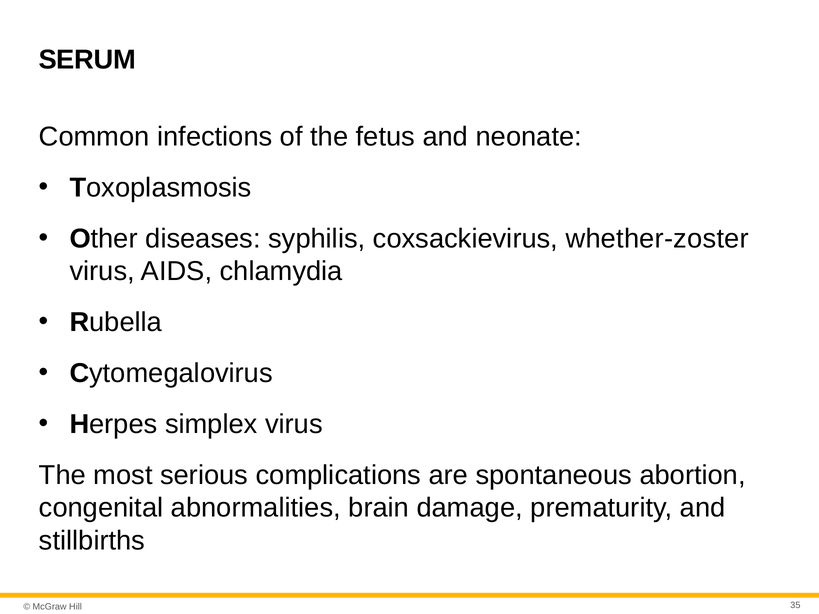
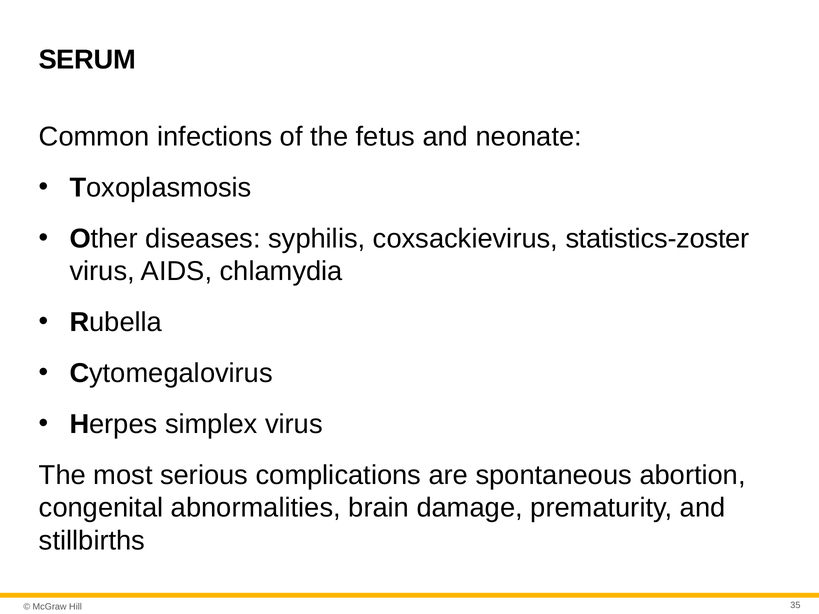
whether-zoster: whether-zoster -> statistics-zoster (657, 239)
